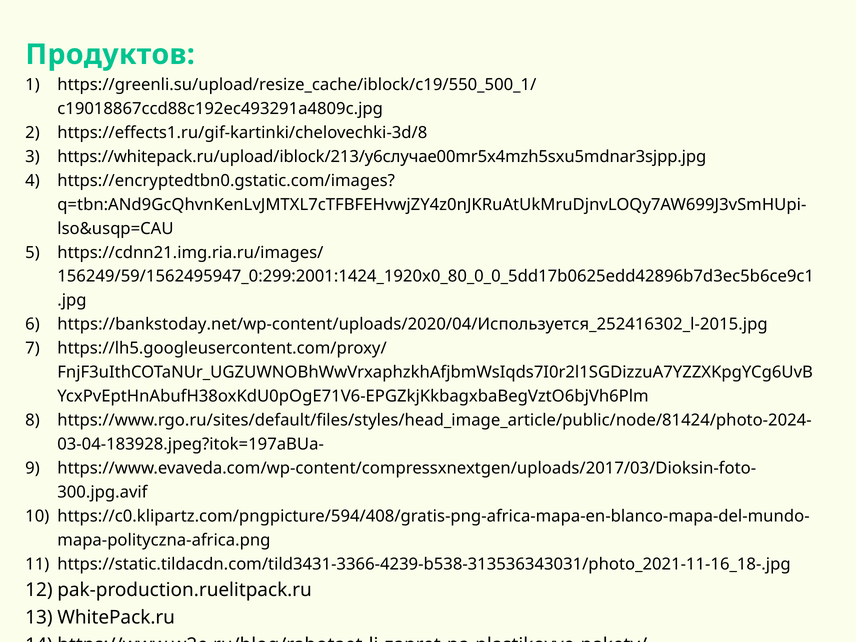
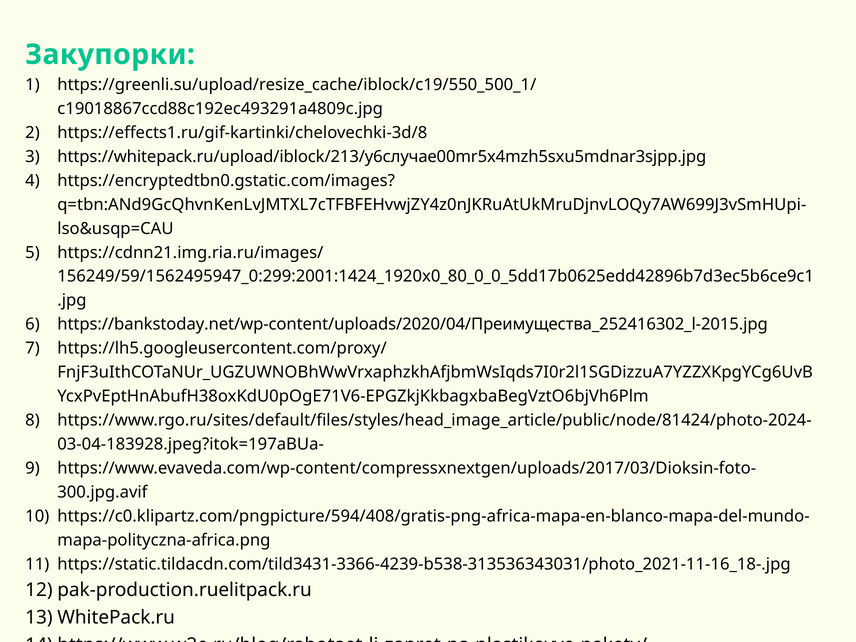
Продуктов: Продуктов -> Закупорки (110, 55)
https://bankstoday.net/wp-content/uploads/2020/04/Используется_252416302_l-2015.jpg: https://bankstoday.net/wp-content/uploads/2020/04/Используется_252416302_l-2015.jpg -> https://bankstoday.net/wp-content/uploads/2020/04/Преимущества_252416302_l-2015.jpg (413, 324)
